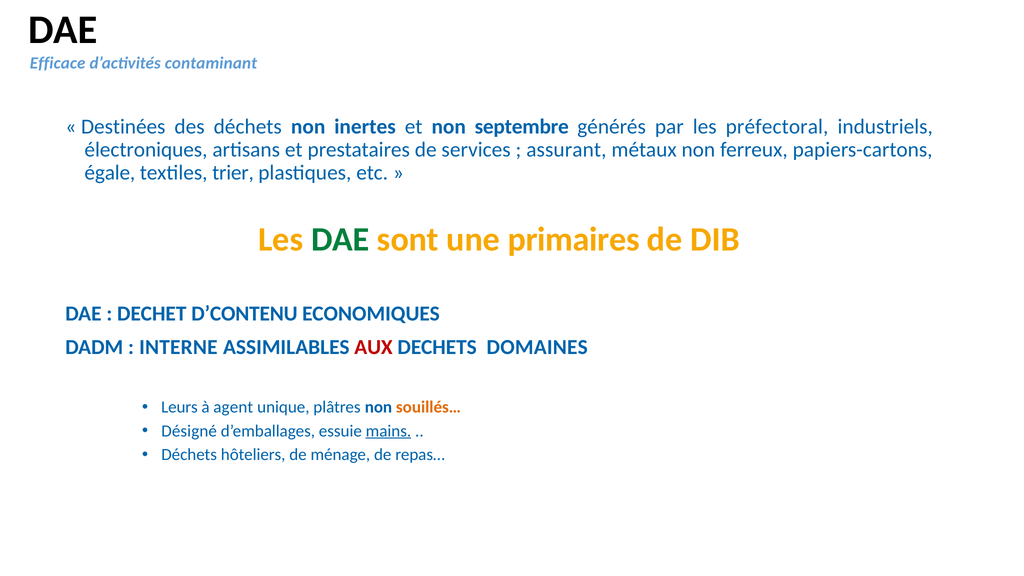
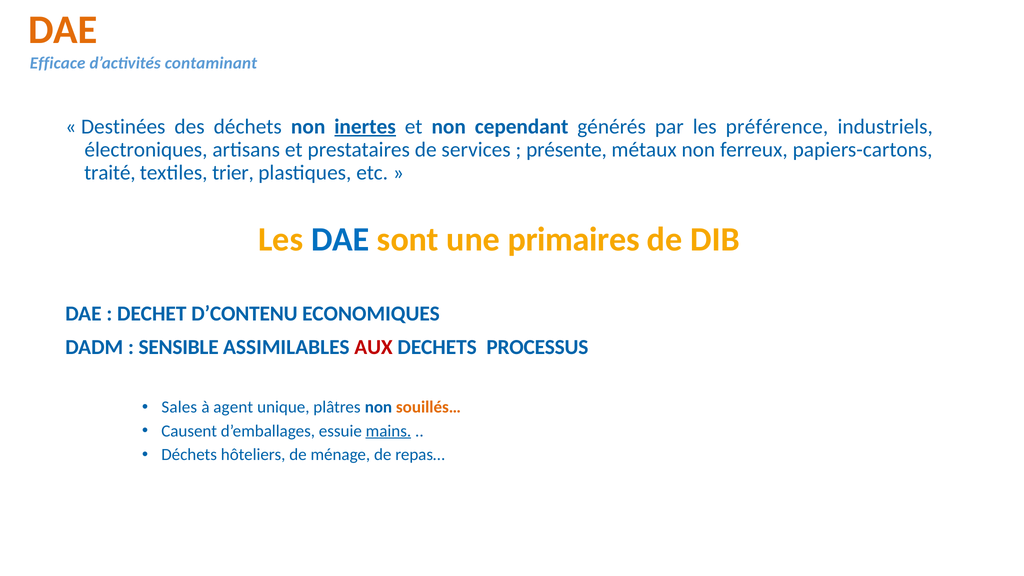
DAE colour: black -> orange (63, 30)
inertes underline: none -> present (365, 127)
septembre: septembre -> cependant (522, 127)
préfectoral: préfectoral -> préférence (777, 127)
assurant: assurant -> présente (567, 150)
égale: égale -> traité (110, 173)
DAE colour: green -> blue (340, 239)
INTERNE: INTERNE -> SENSIBLE (179, 347)
DOMAINES: DOMAINES -> PROCESSUS (537, 347)
Leurs: Leurs -> Sales (179, 407)
Désigné: Désigné -> Causent (189, 431)
